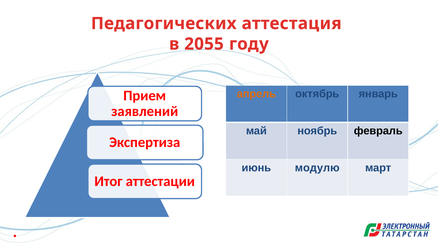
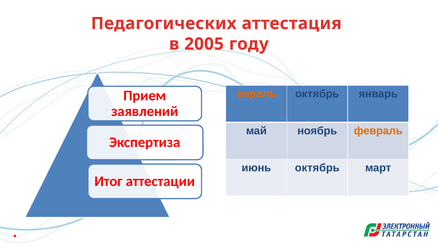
2055: 2055 -> 2005 (204, 44)
февраль colour: black -> orange (378, 131)
июнь модулю: модулю -> октябрь (317, 167)
